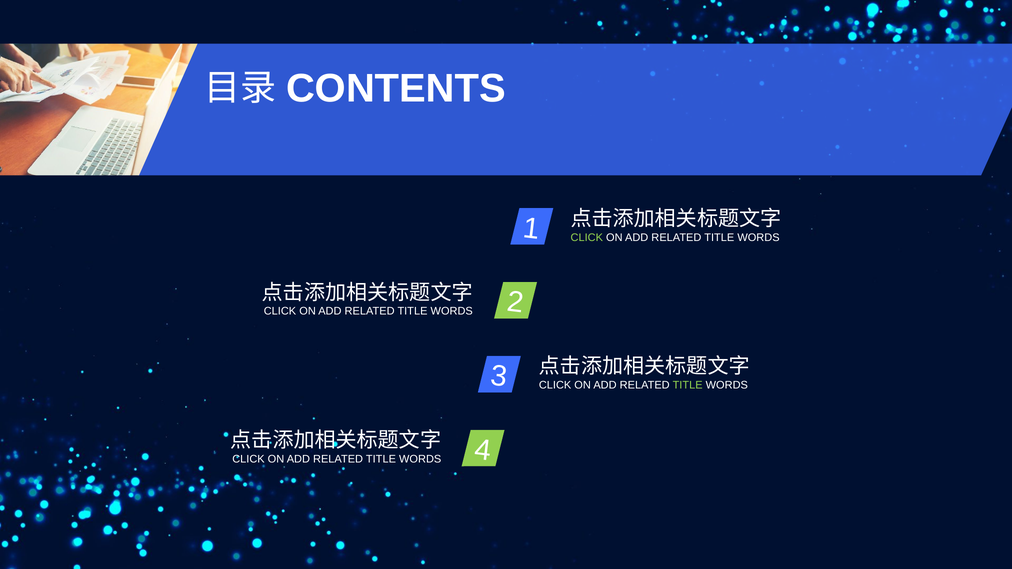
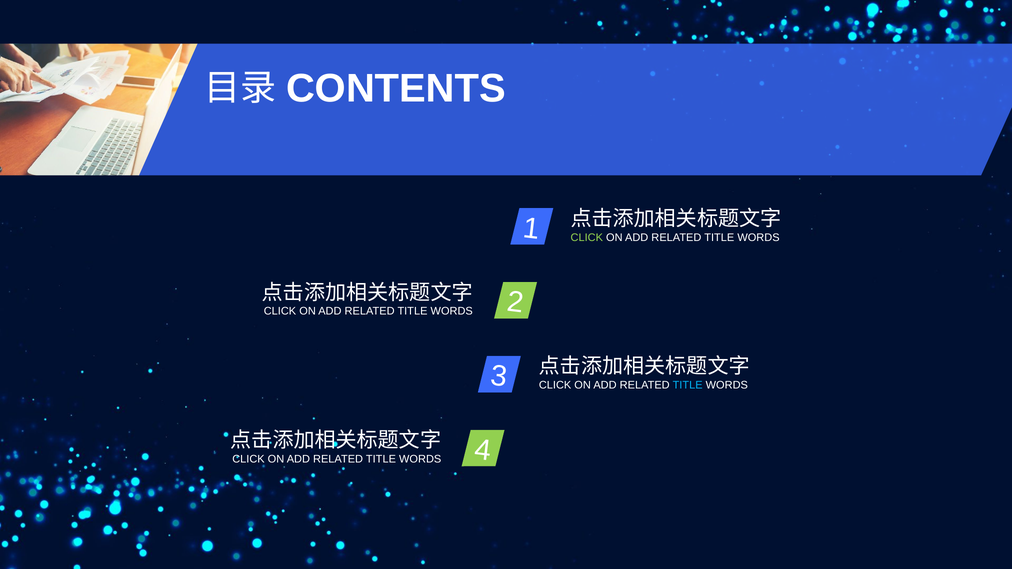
TITLE colour: light green -> light blue (688, 385)
